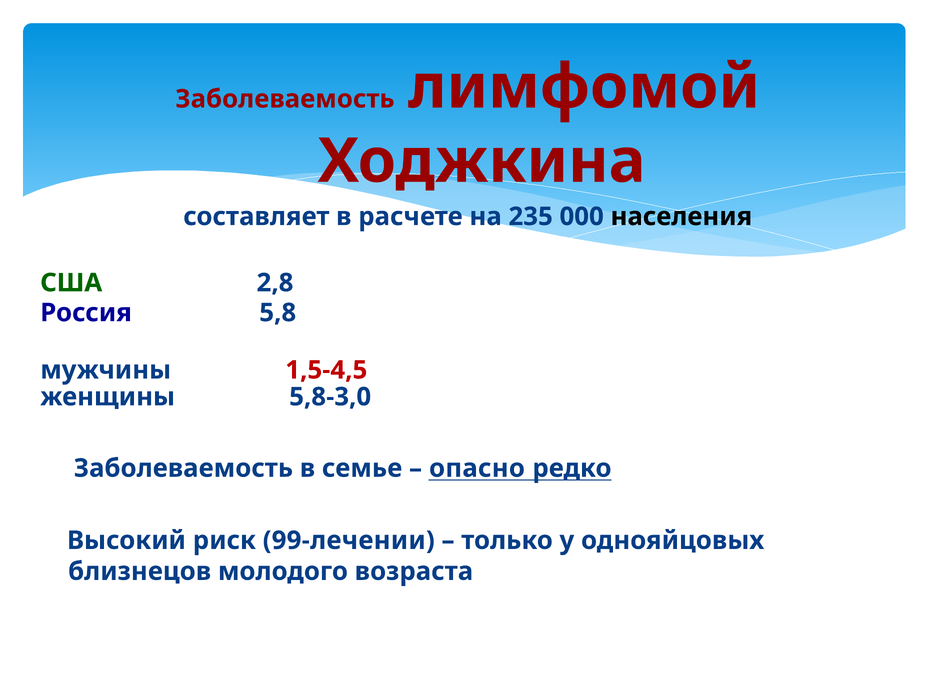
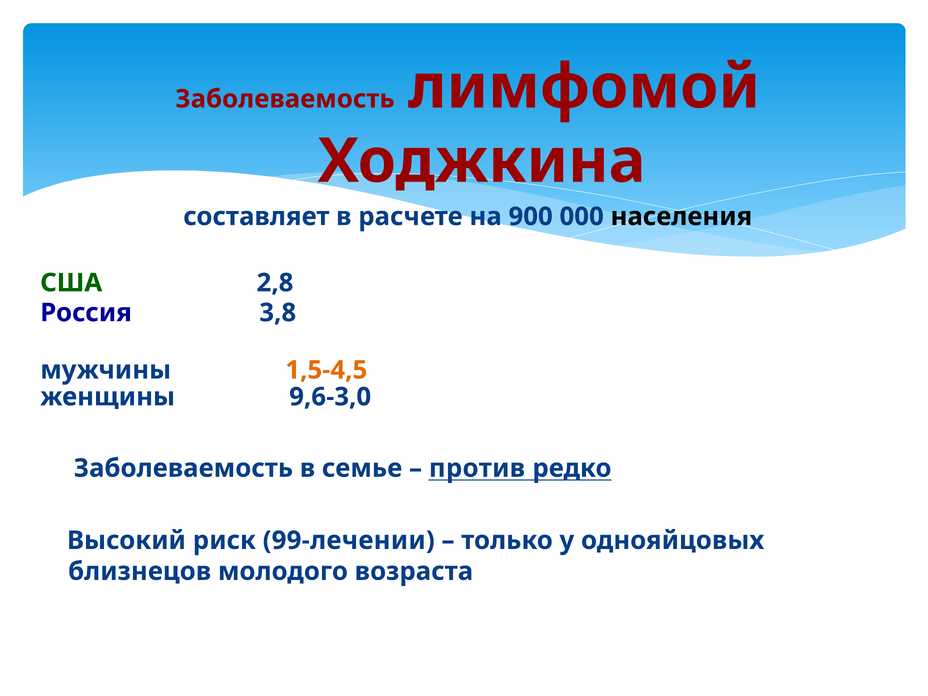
235: 235 -> 900 (531, 217)
5,8: 5,8 -> 3,8 (278, 313)
1,5-4,5 colour: red -> orange (326, 370)
5,8-3,0: 5,8-3,0 -> 9,6-3,0 (330, 397)
опасно: опасно -> против (477, 468)
